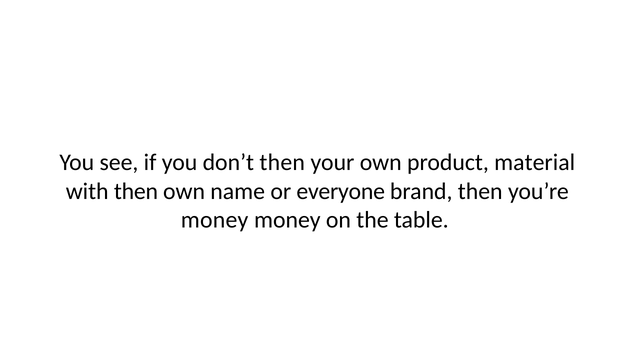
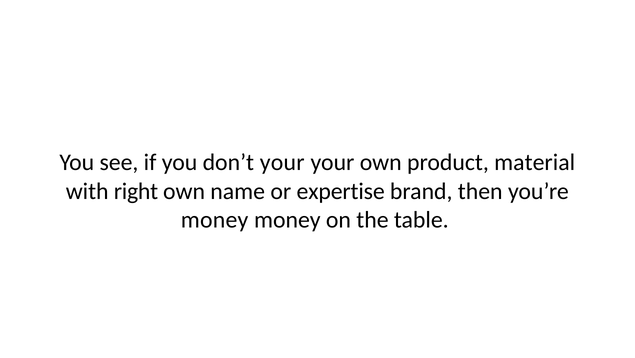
don’t then: then -> your (282, 162)
with then: then -> right (136, 191)
everyone: everyone -> expertise (341, 191)
